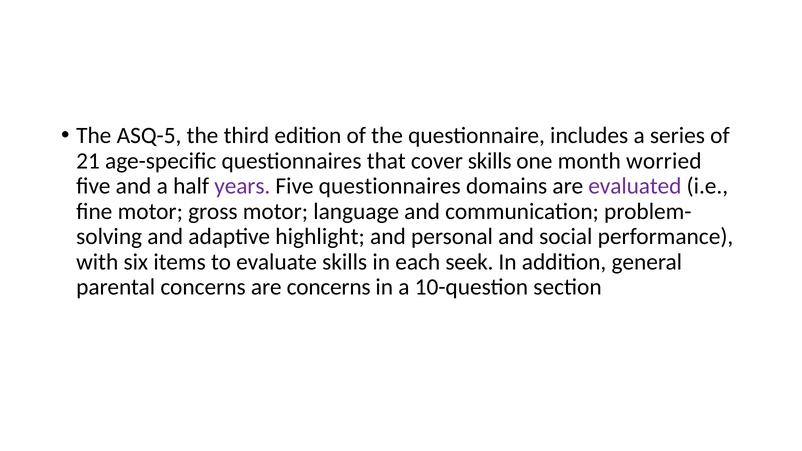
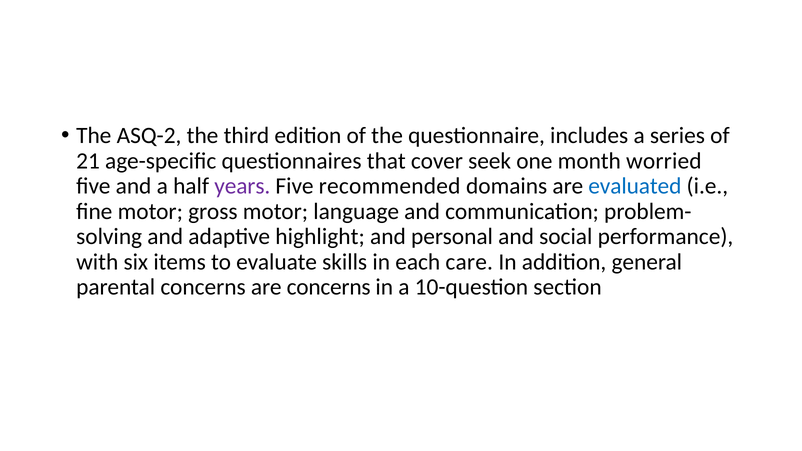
ASQ-5: ASQ-5 -> ASQ-2 (149, 136)
cover skills: skills -> seek (490, 161)
Five questionnaires: questionnaires -> recommended (390, 186)
evaluated colour: purple -> blue (635, 186)
seek: seek -> care (469, 262)
